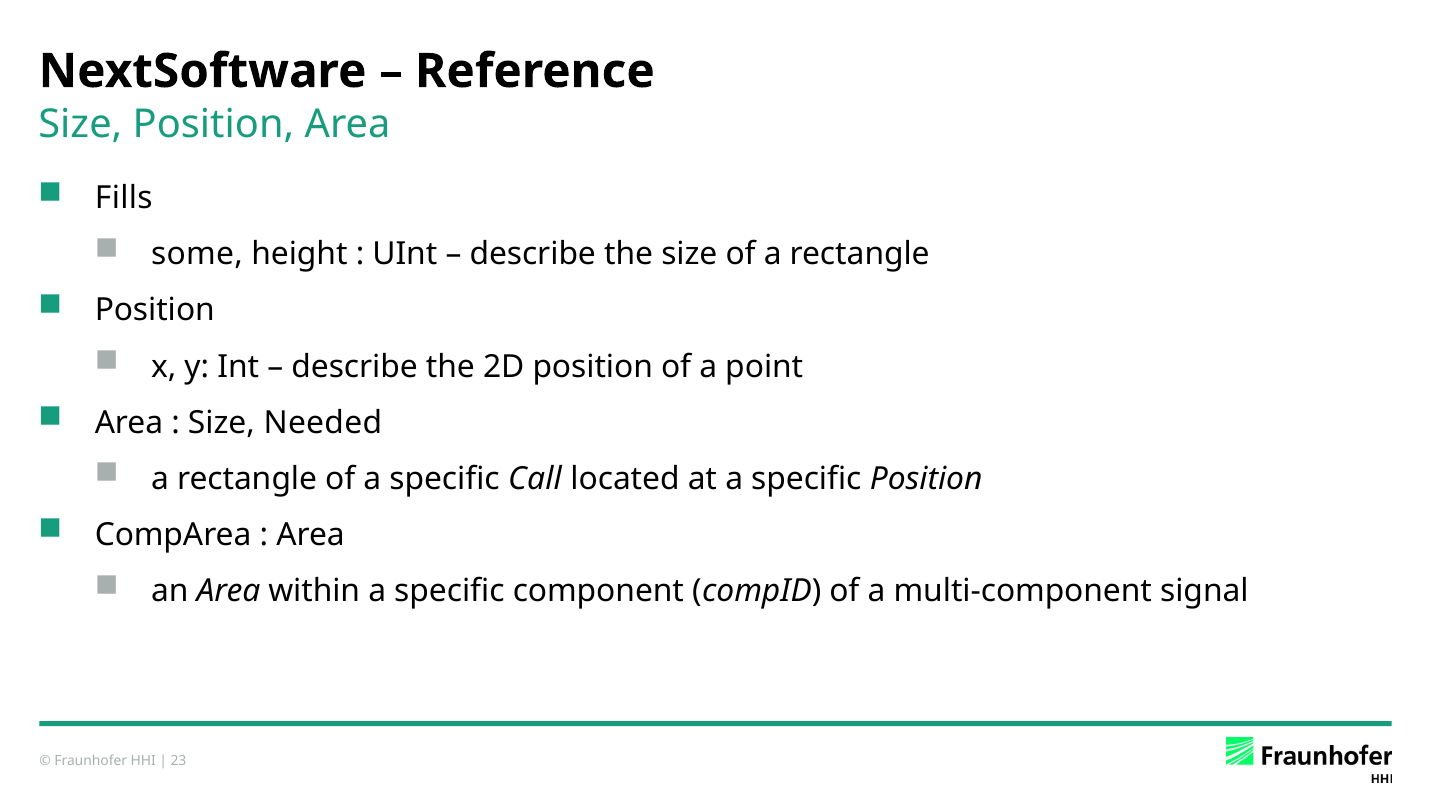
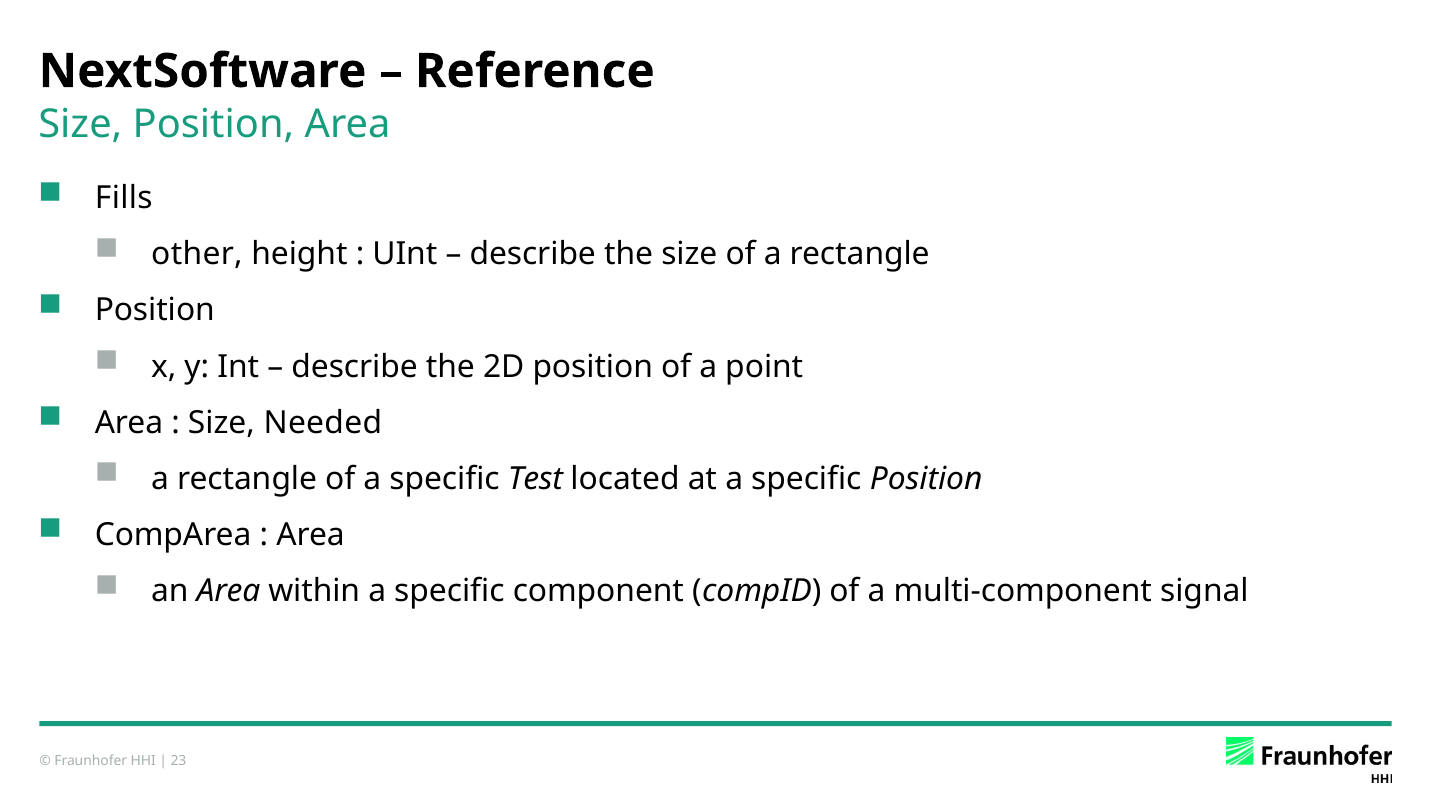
some: some -> other (197, 254)
Call: Call -> Test (535, 479)
